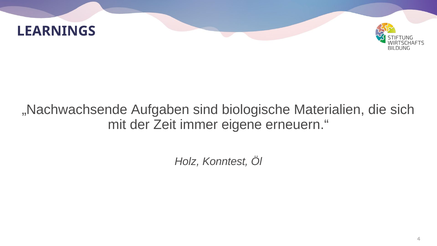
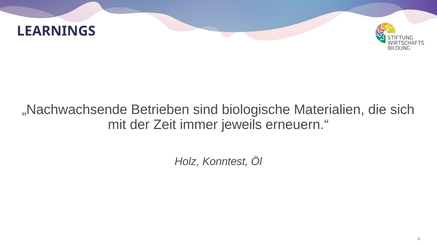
Aufgaben: Aufgaben -> Betrieben (160, 110)
eigene: eigene -> jeweils (242, 124)
